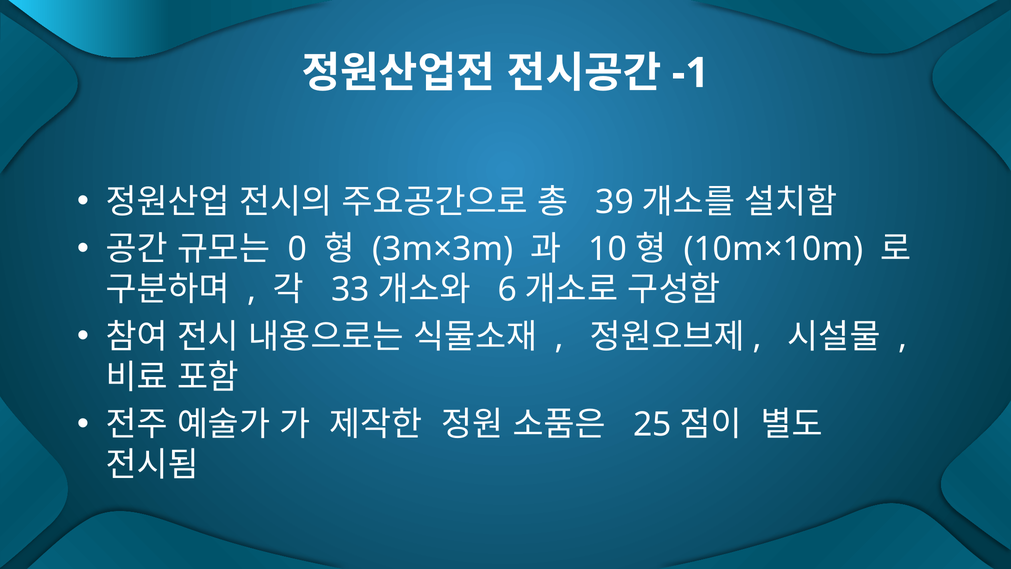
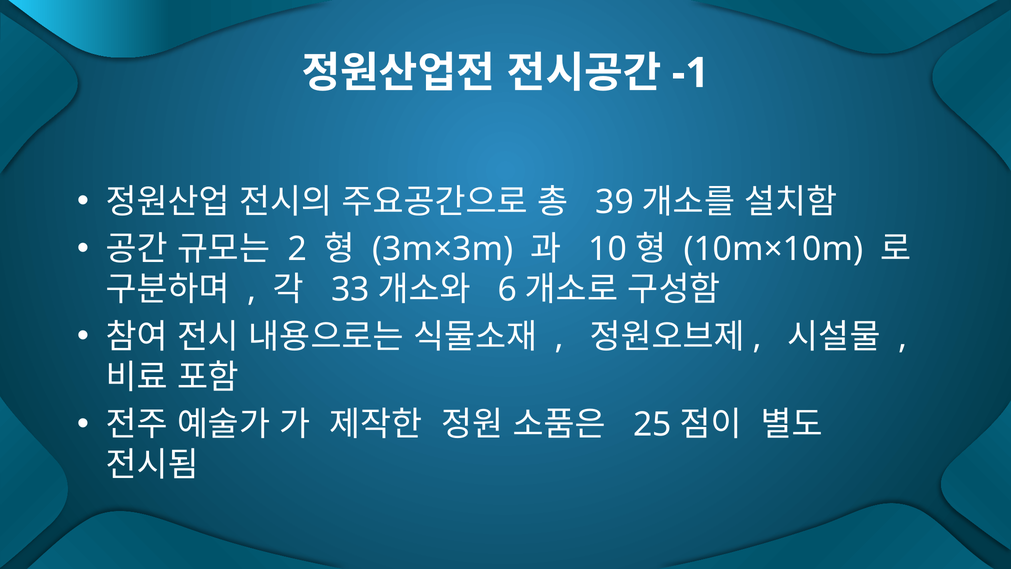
0: 0 -> 2 (297, 249)
